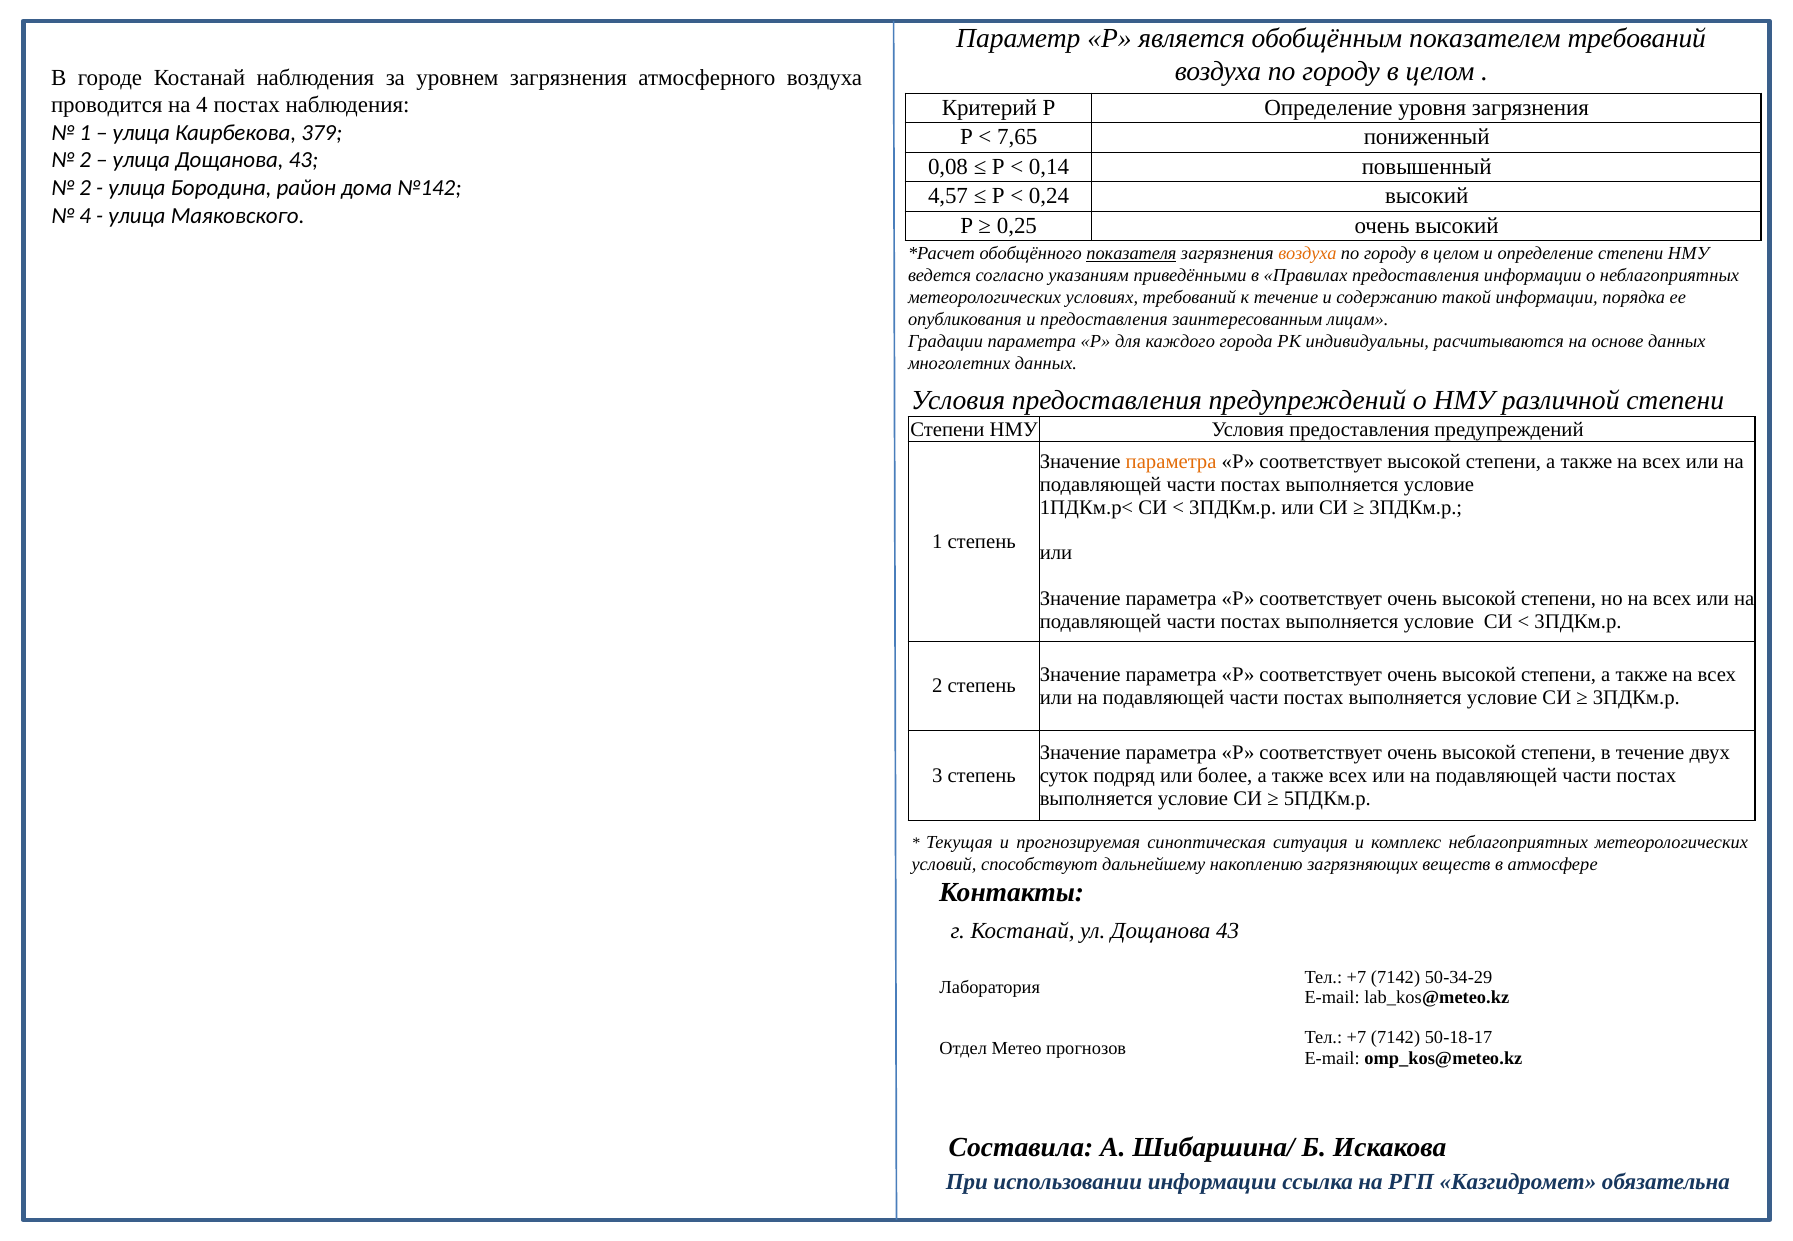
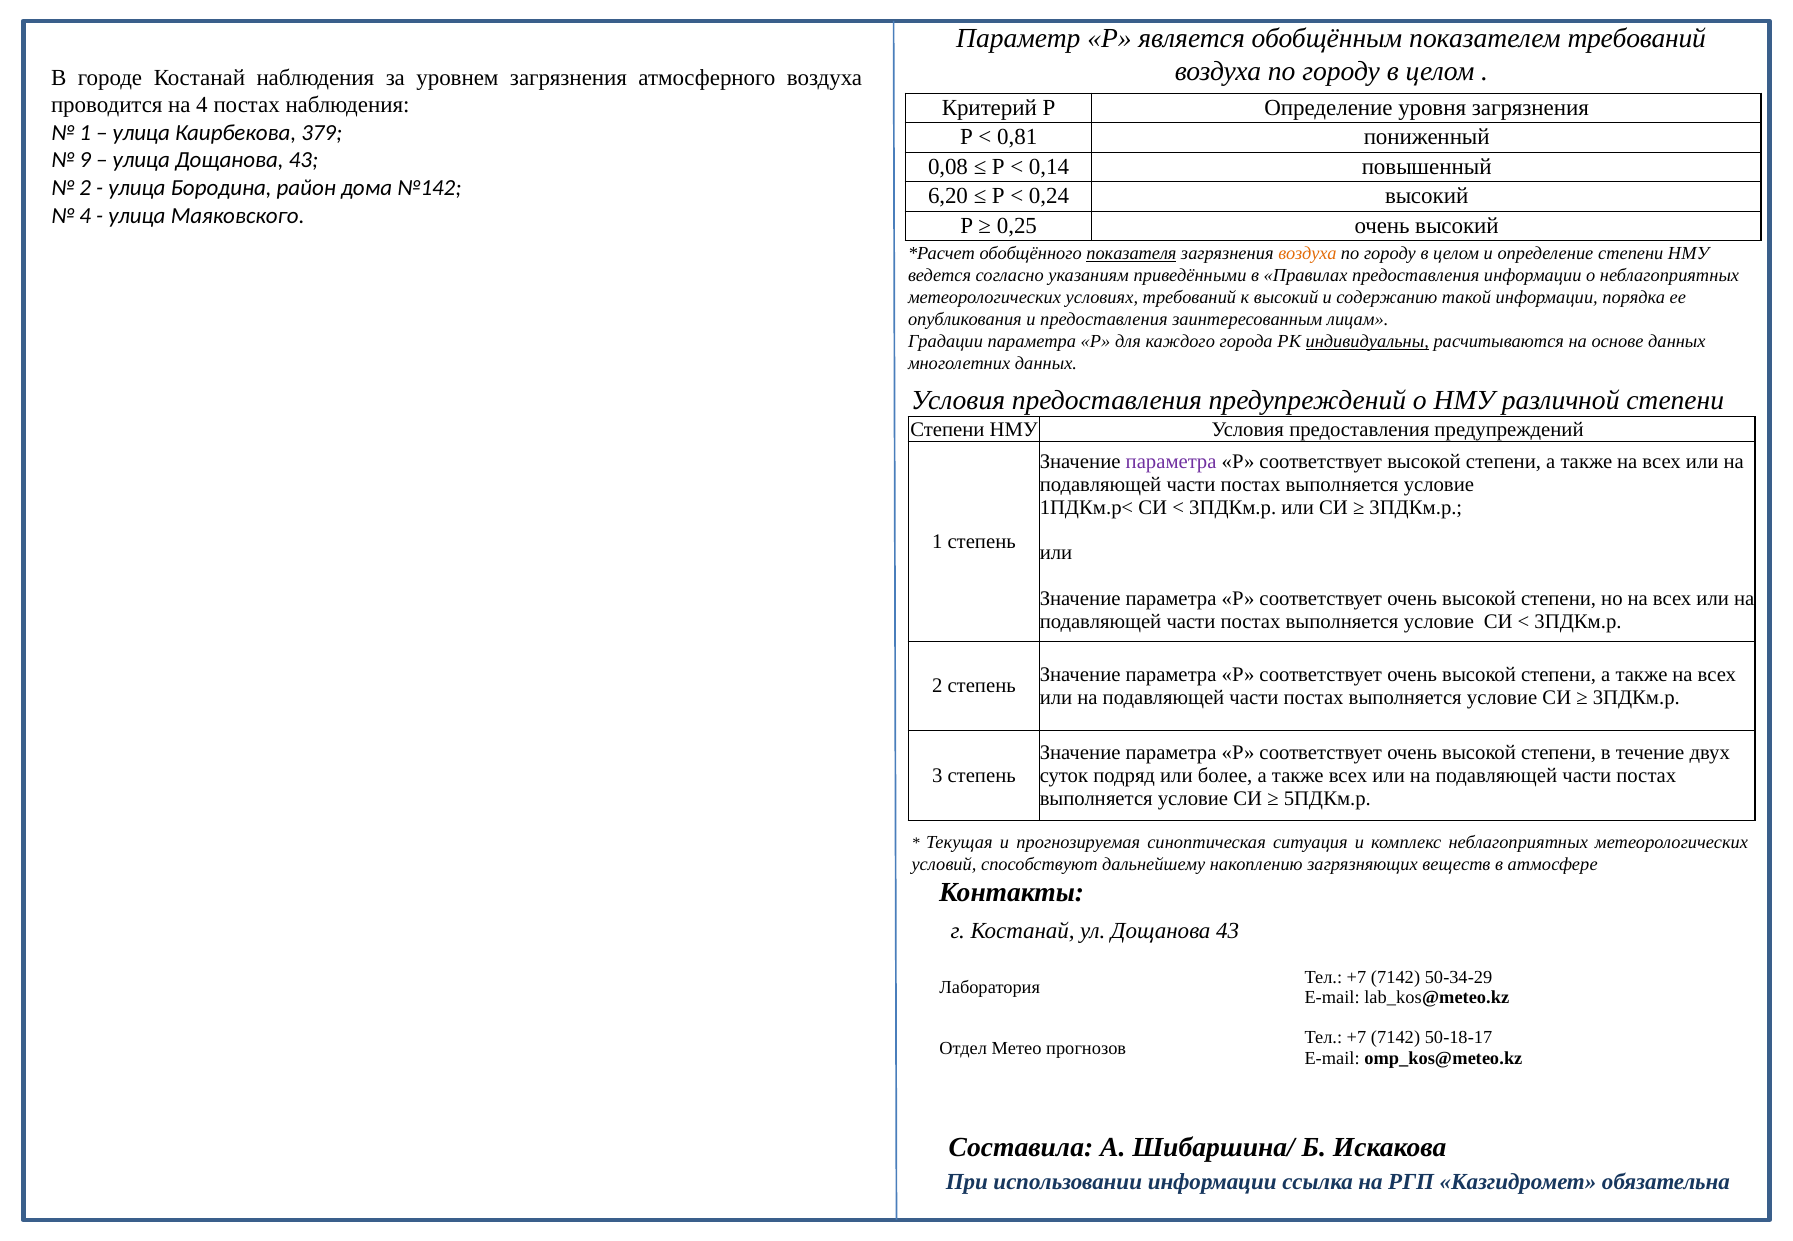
7,65: 7,65 -> 0,81 (1017, 137)
2: 2 -> 9 (85, 160)
4,57: 4,57 -> 6,20 (948, 196)
к течение: течение -> высокий (1286, 297)
индивидуальны underline: none -> present (1367, 341)
параметра colour: orange -> purple (1171, 461)
